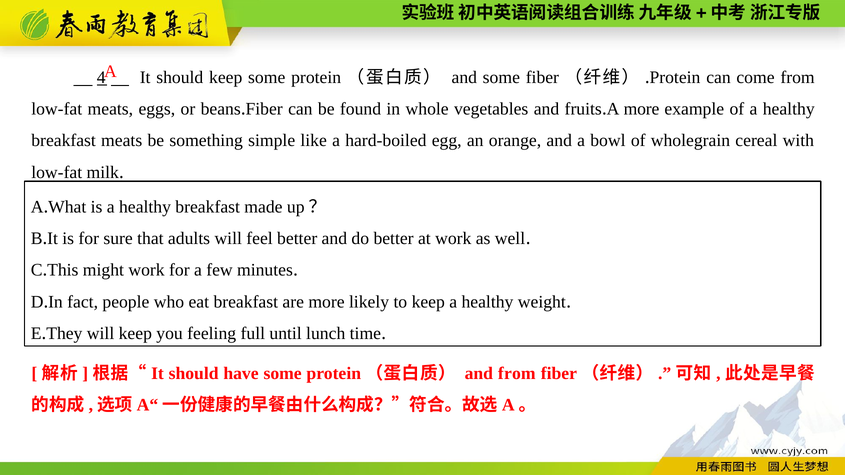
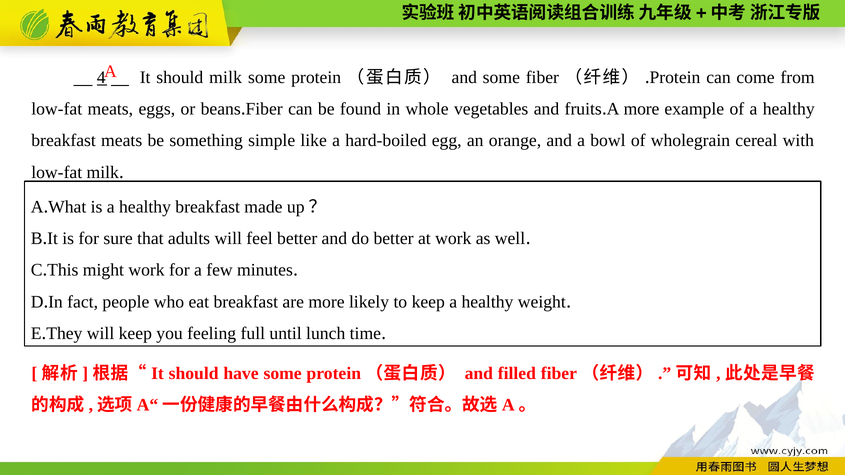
should keep: keep -> milk (226, 77)
and from: from -> filled (517, 374)
